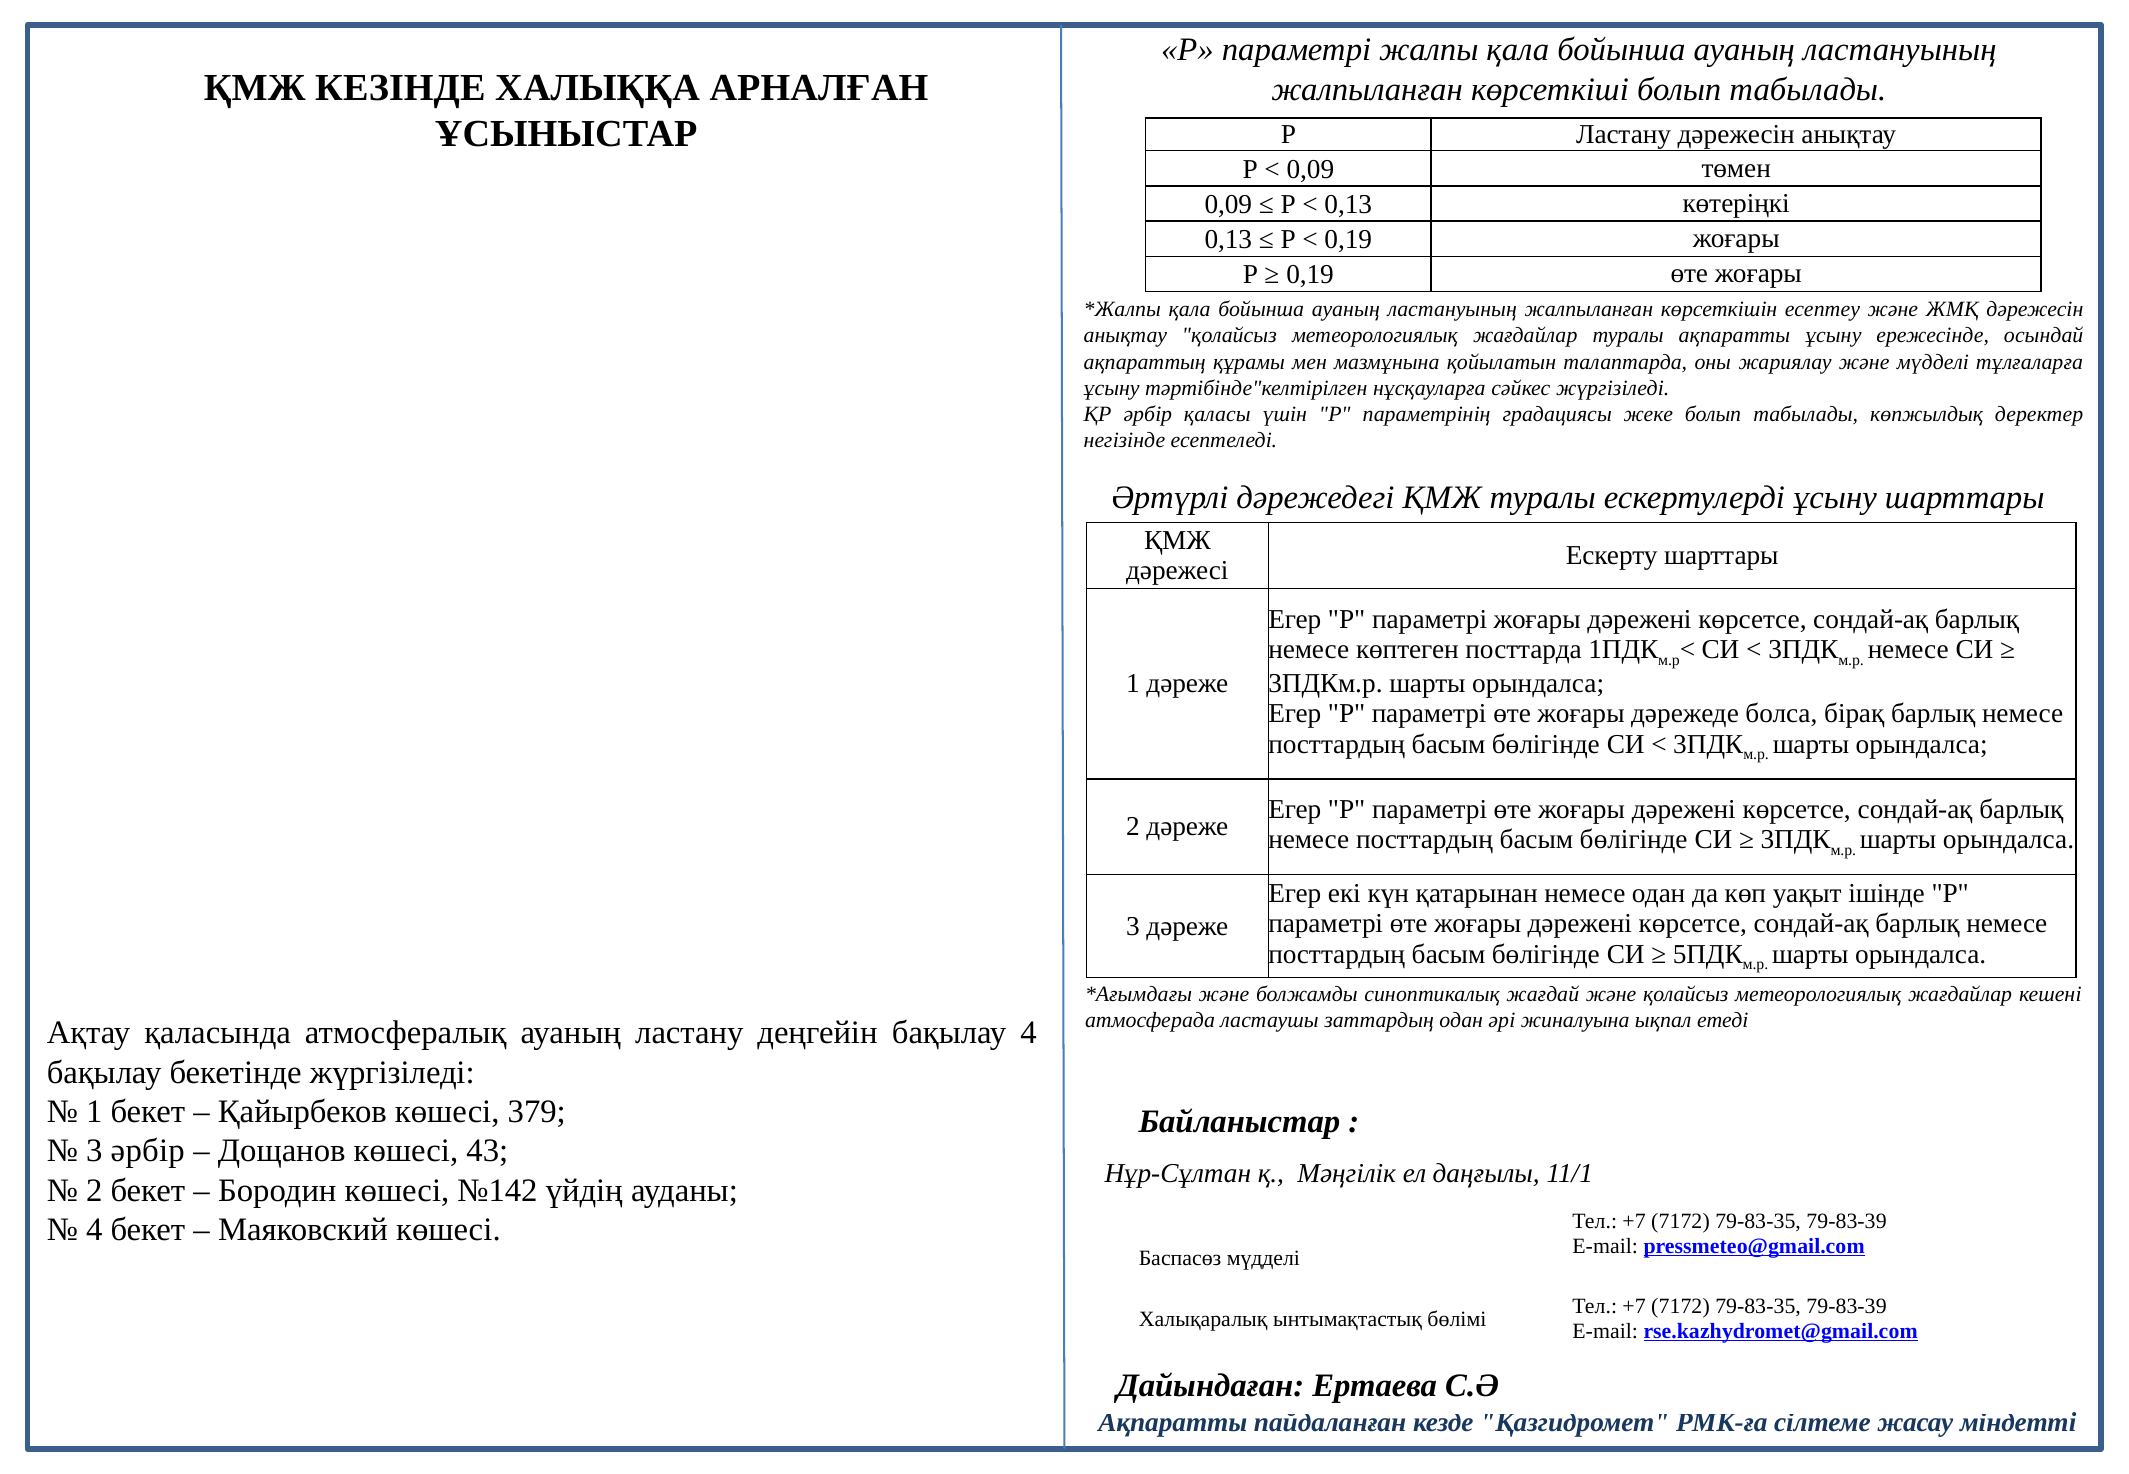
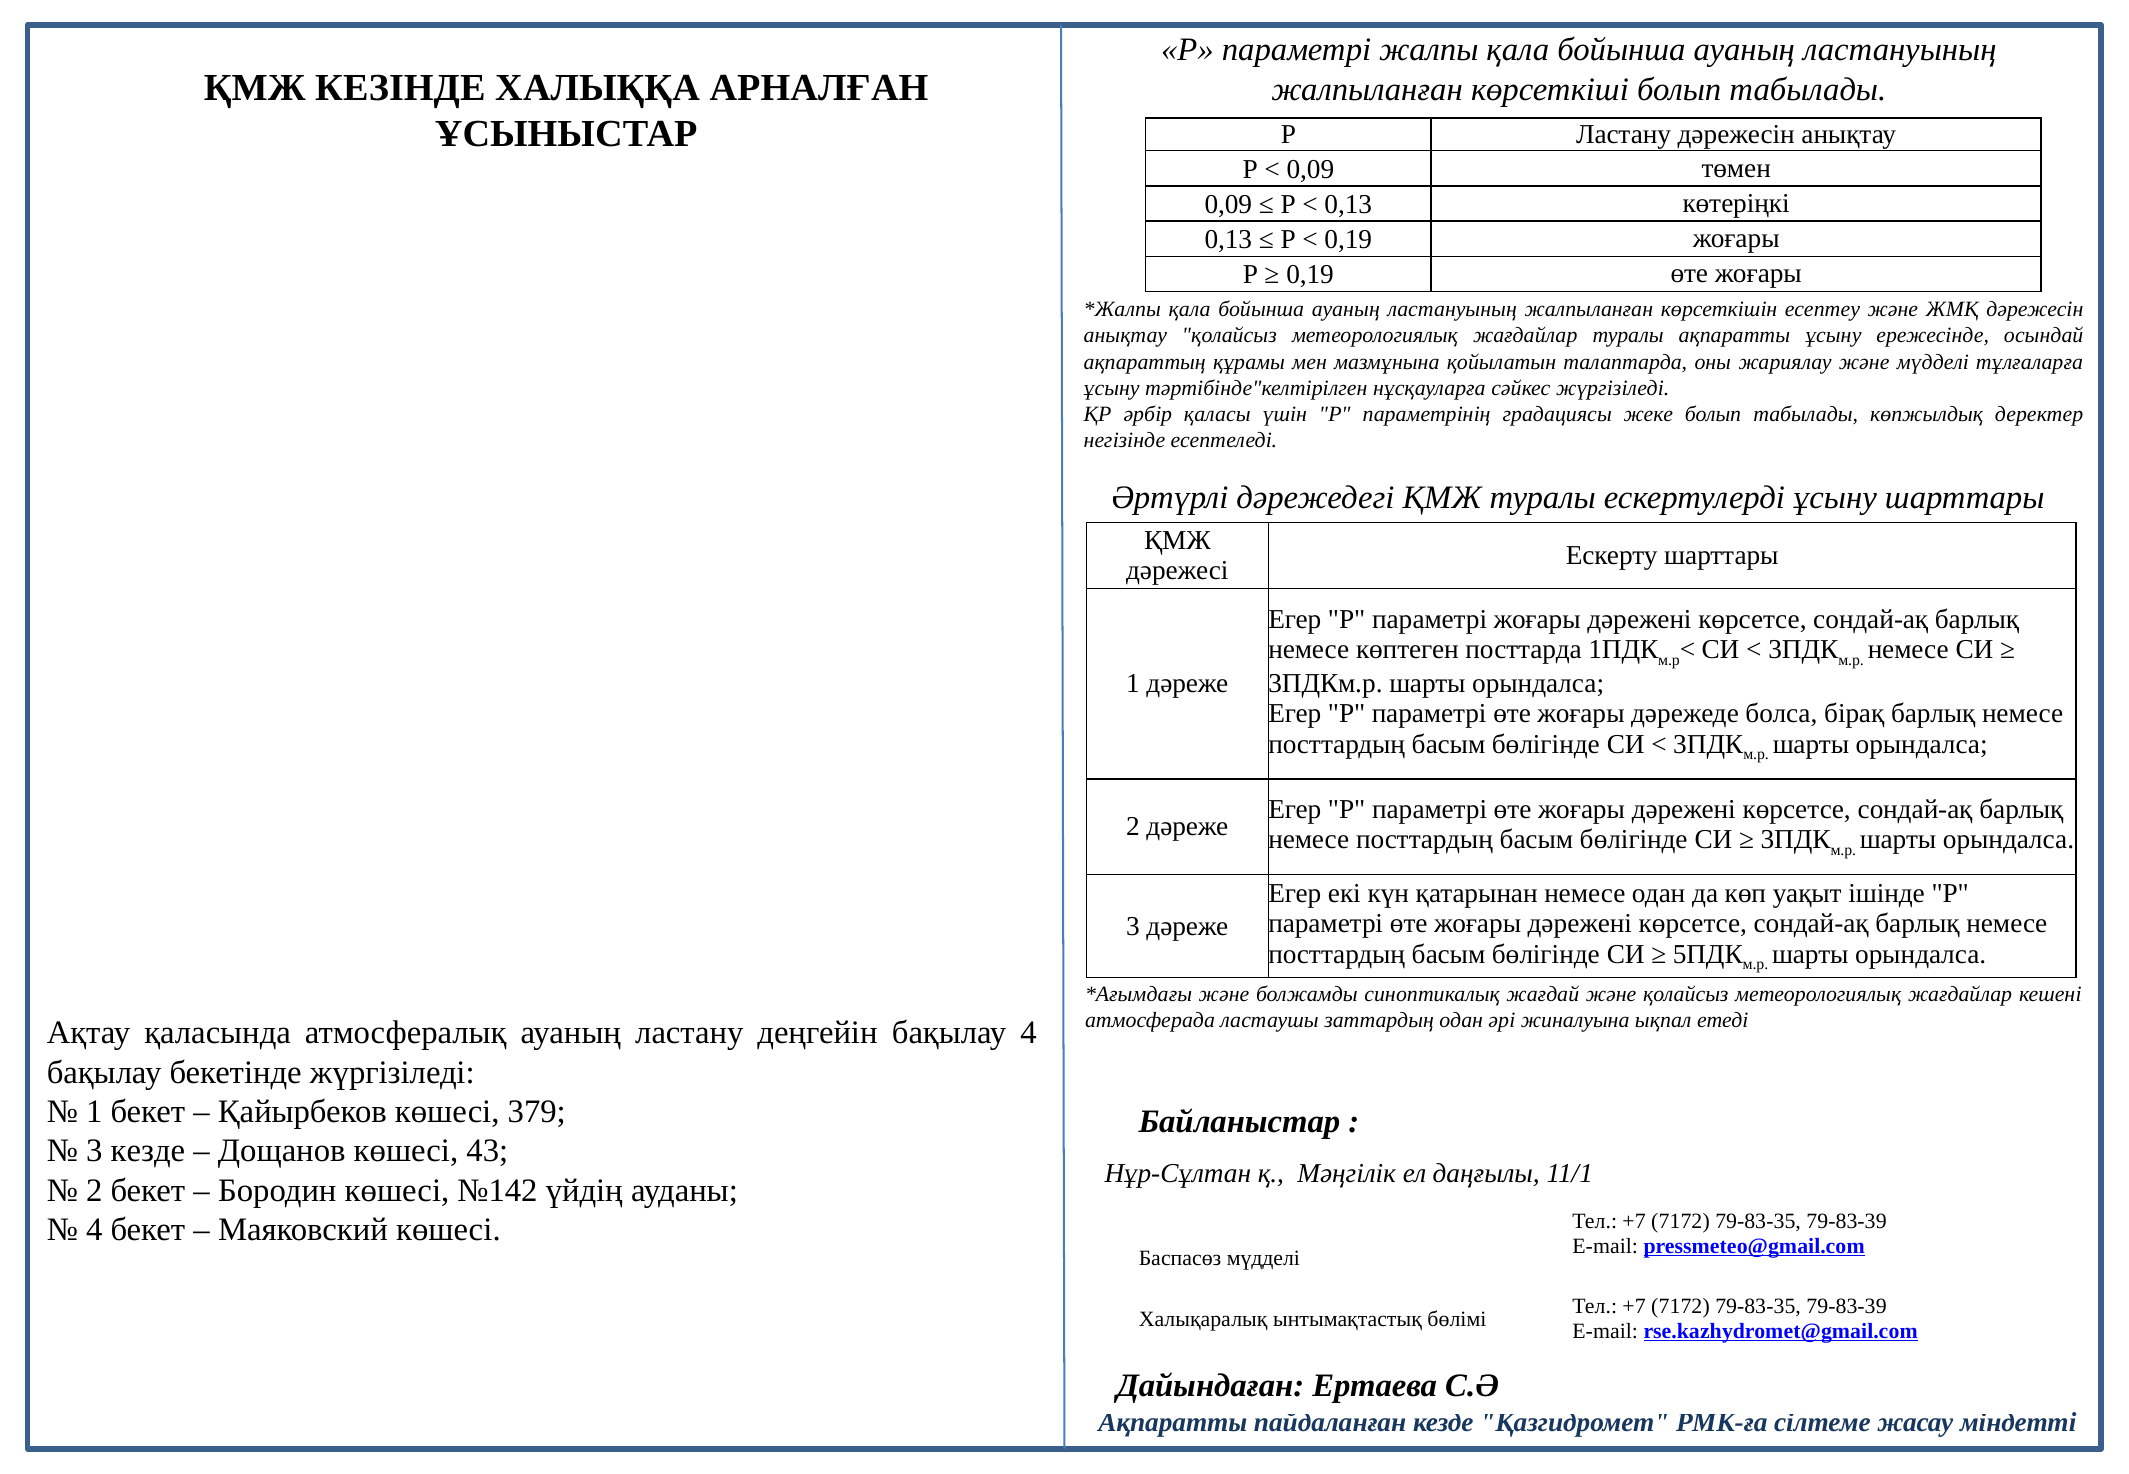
3 әрбір: әрбір -> кезде (148, 1151)
